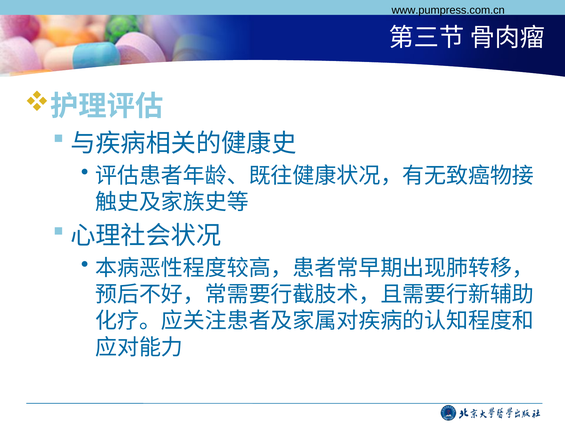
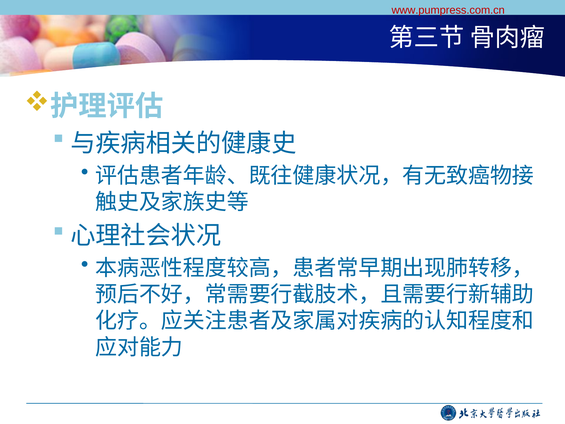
www.pumpress.com.cn colour: black -> red (448, 10)
